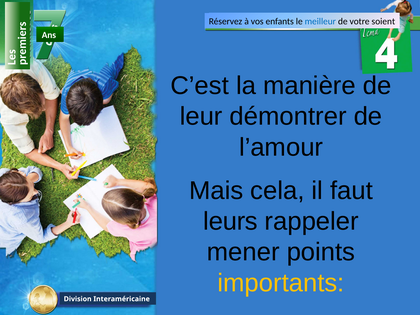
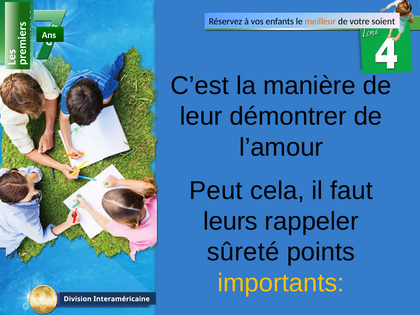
meilleur colour: blue -> orange (320, 21)
Mais: Mais -> Peut (216, 191)
mener: mener -> sûreté (243, 252)
